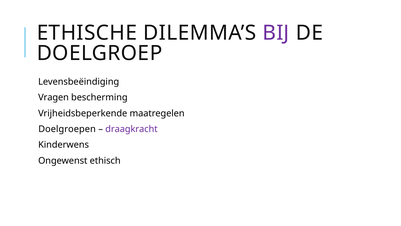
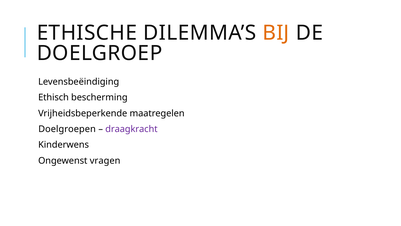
BIJ colour: purple -> orange (276, 33)
Vragen: Vragen -> Ethisch (53, 97)
ethisch: ethisch -> vragen (105, 160)
